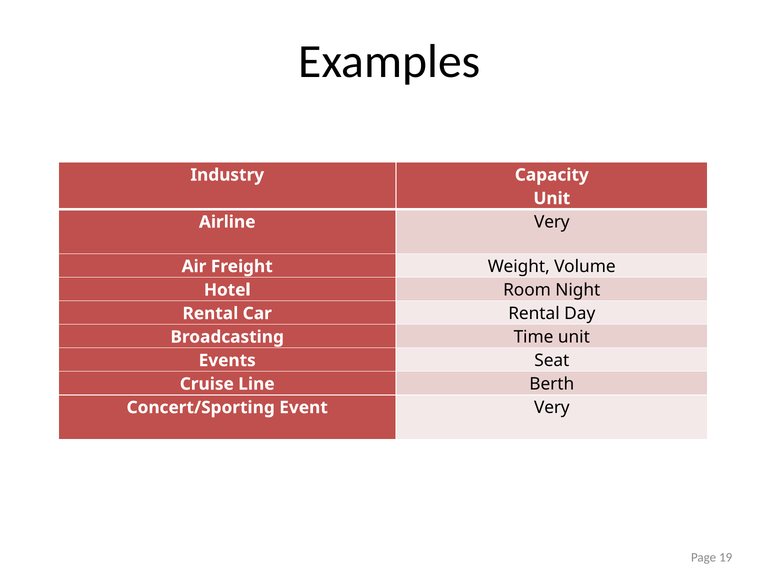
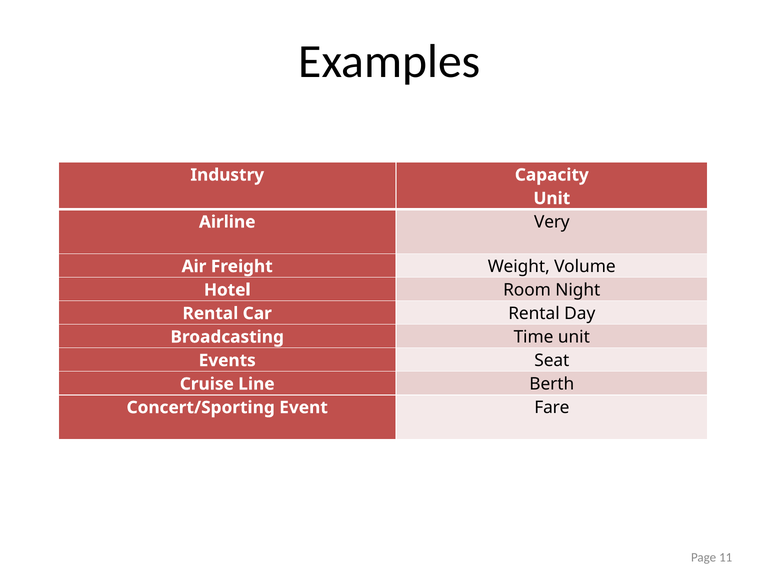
Event Very: Very -> Fare (552, 408)
19: 19 -> 11 (726, 558)
